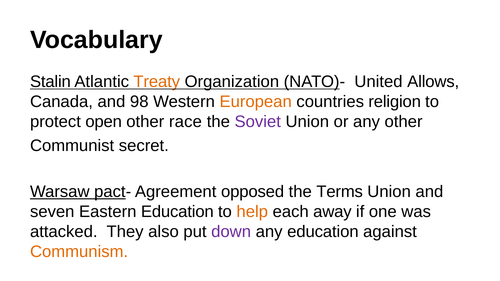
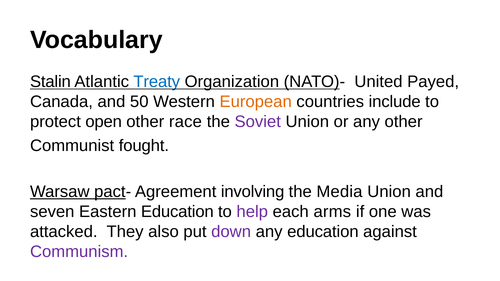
Treaty colour: orange -> blue (157, 82)
Allows: Allows -> Payed (433, 82)
98: 98 -> 50 (139, 102)
religion: religion -> include (395, 102)
secret: secret -> fought (144, 146)
opposed: opposed -> involving (253, 192)
Terms: Terms -> Media (339, 192)
help colour: orange -> purple (252, 212)
away: away -> arms (332, 212)
Communism colour: orange -> purple (79, 252)
